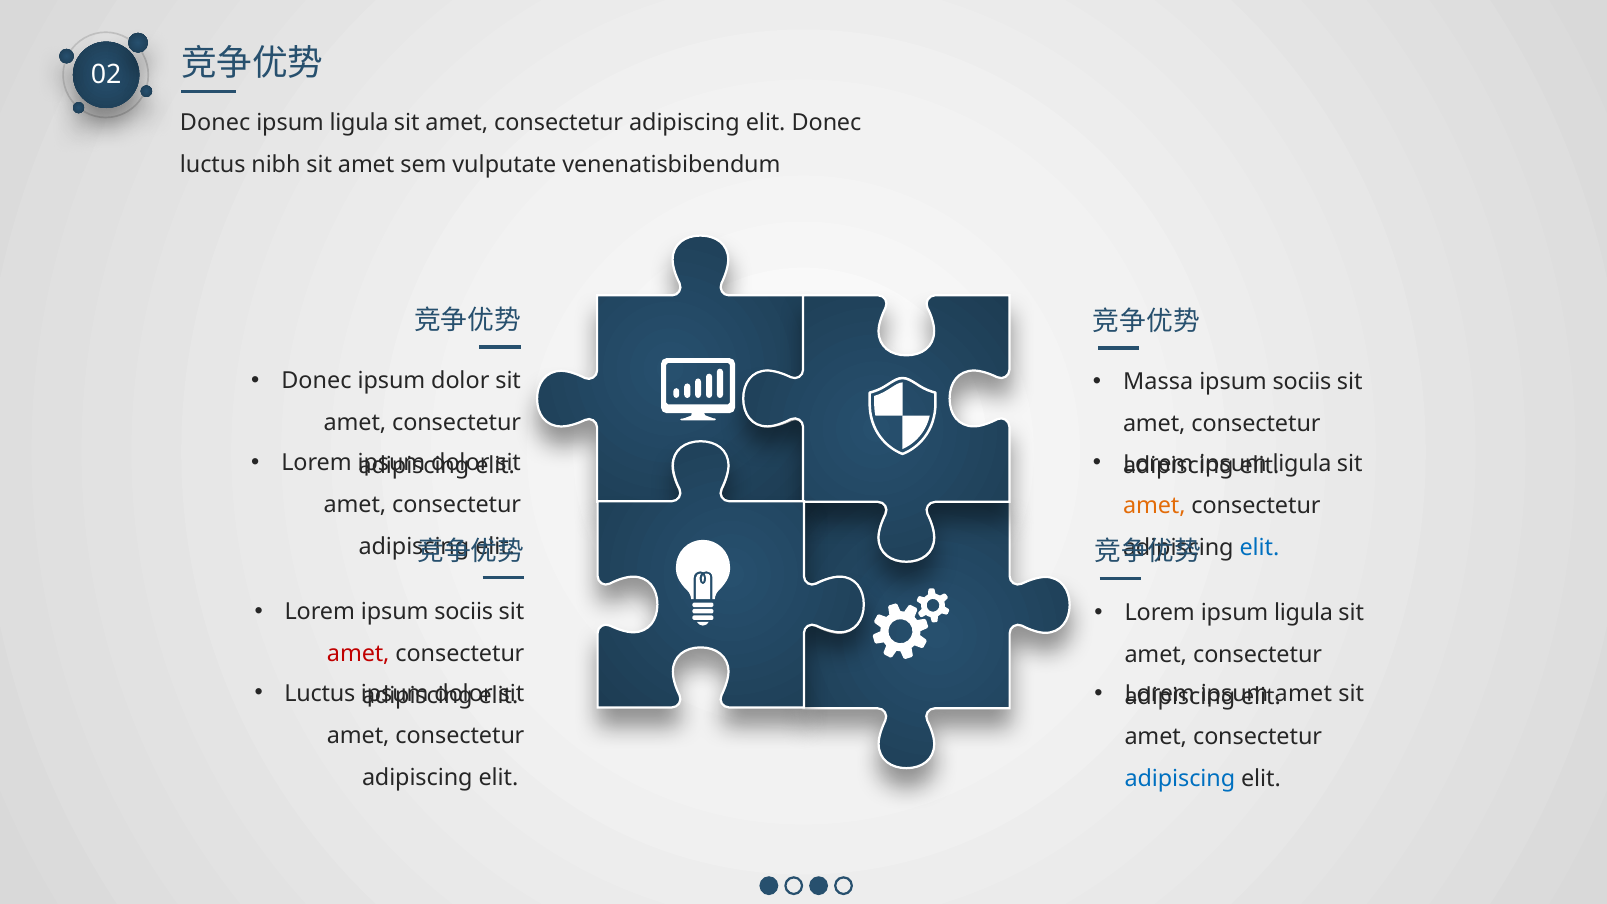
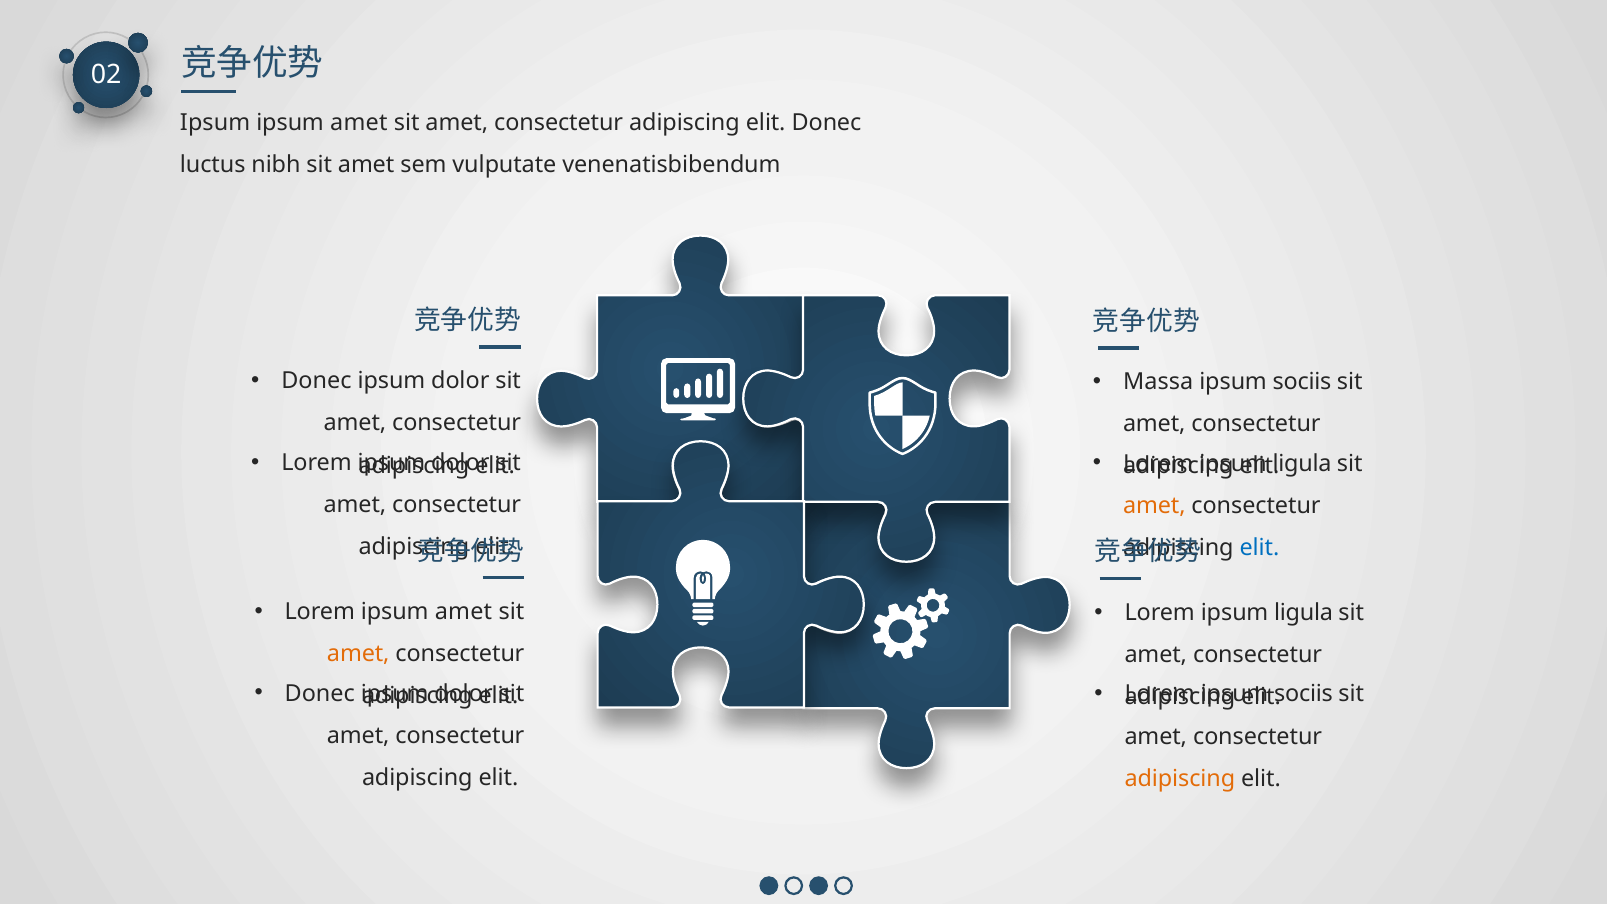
Donec: Donec -> Ipsum (215, 123)
ligula: ligula -> amet (359, 123)
Lorem ipsum sociis: sociis -> amet (463, 612)
amet colour: red -> orange (358, 654)
Luctus: Luctus -> Donec (320, 693)
amet: amet -> sociis (1304, 694)
adipiscing colour: blue -> orange (1180, 779)
